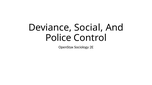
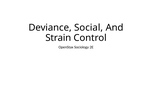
Police: Police -> Strain (58, 38)
